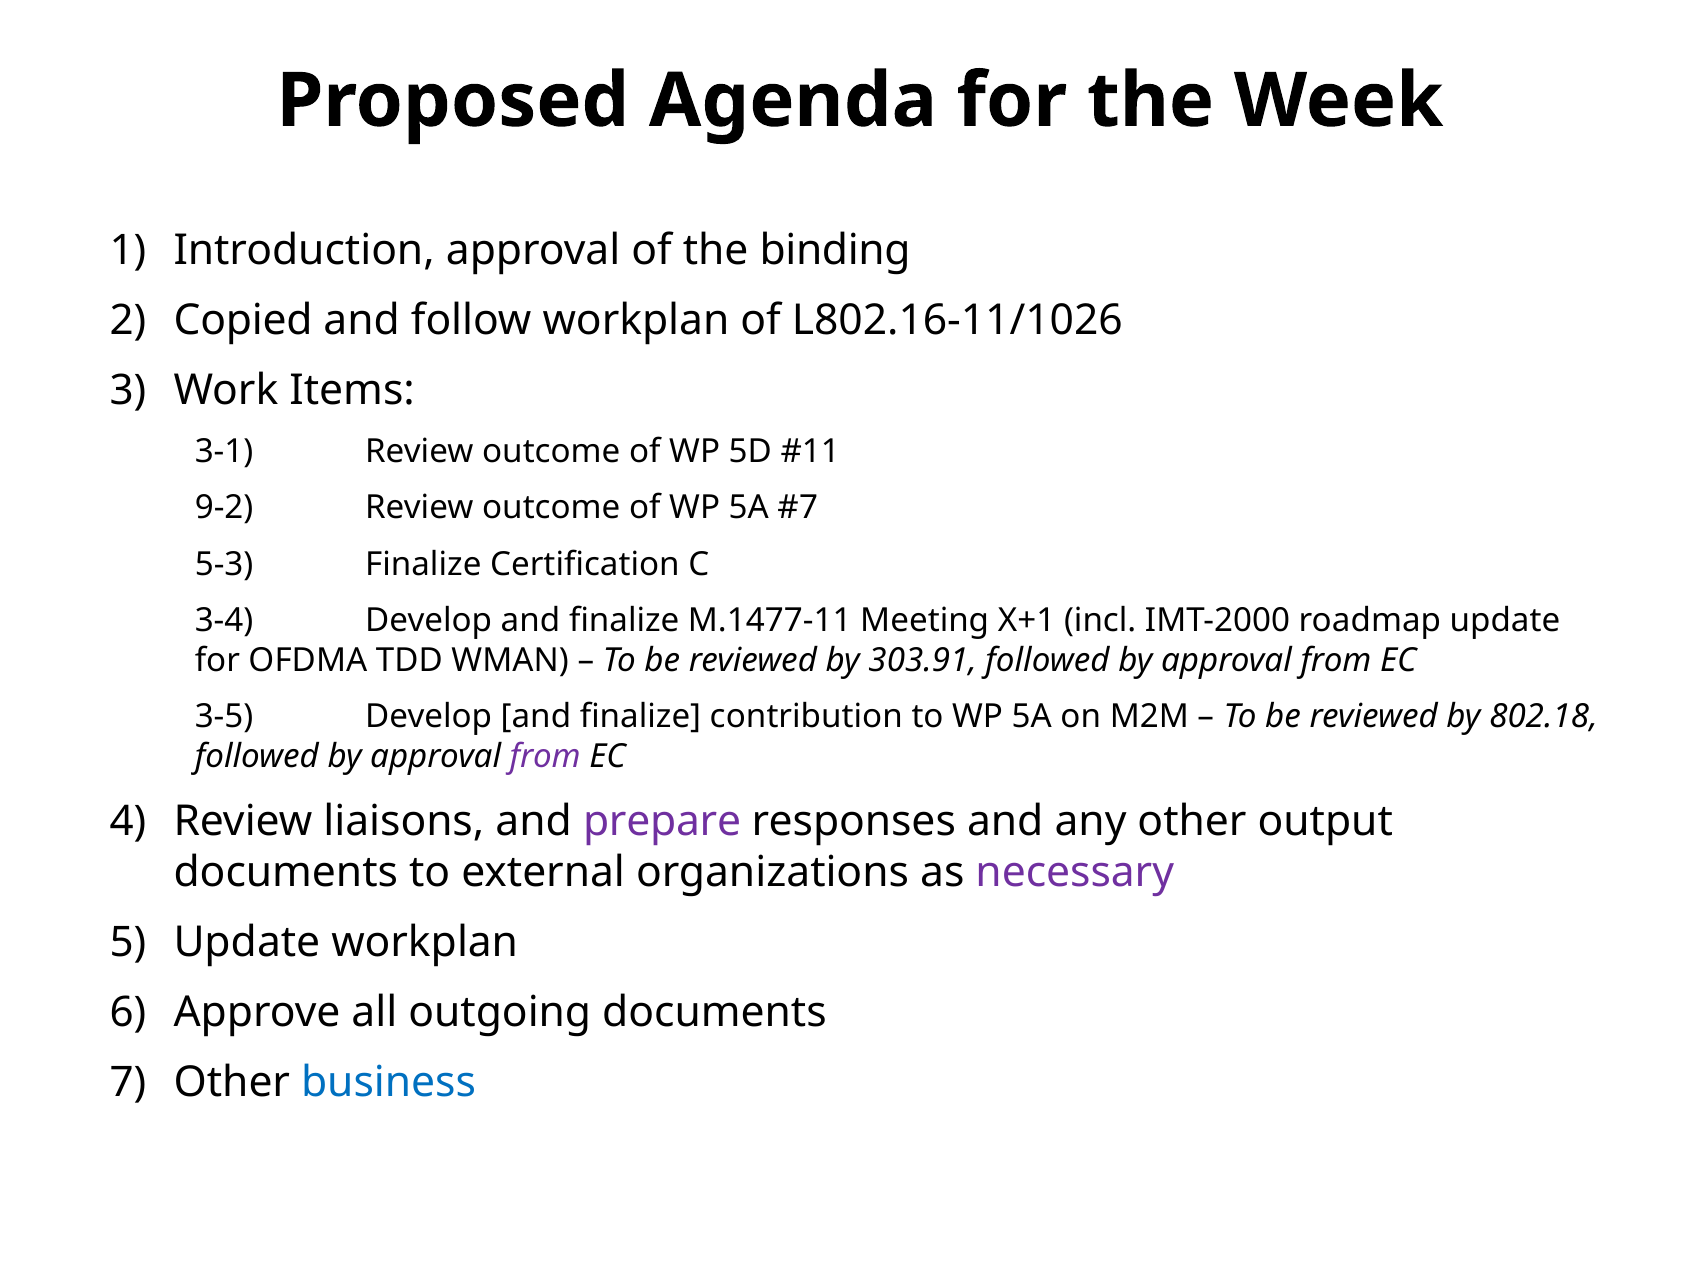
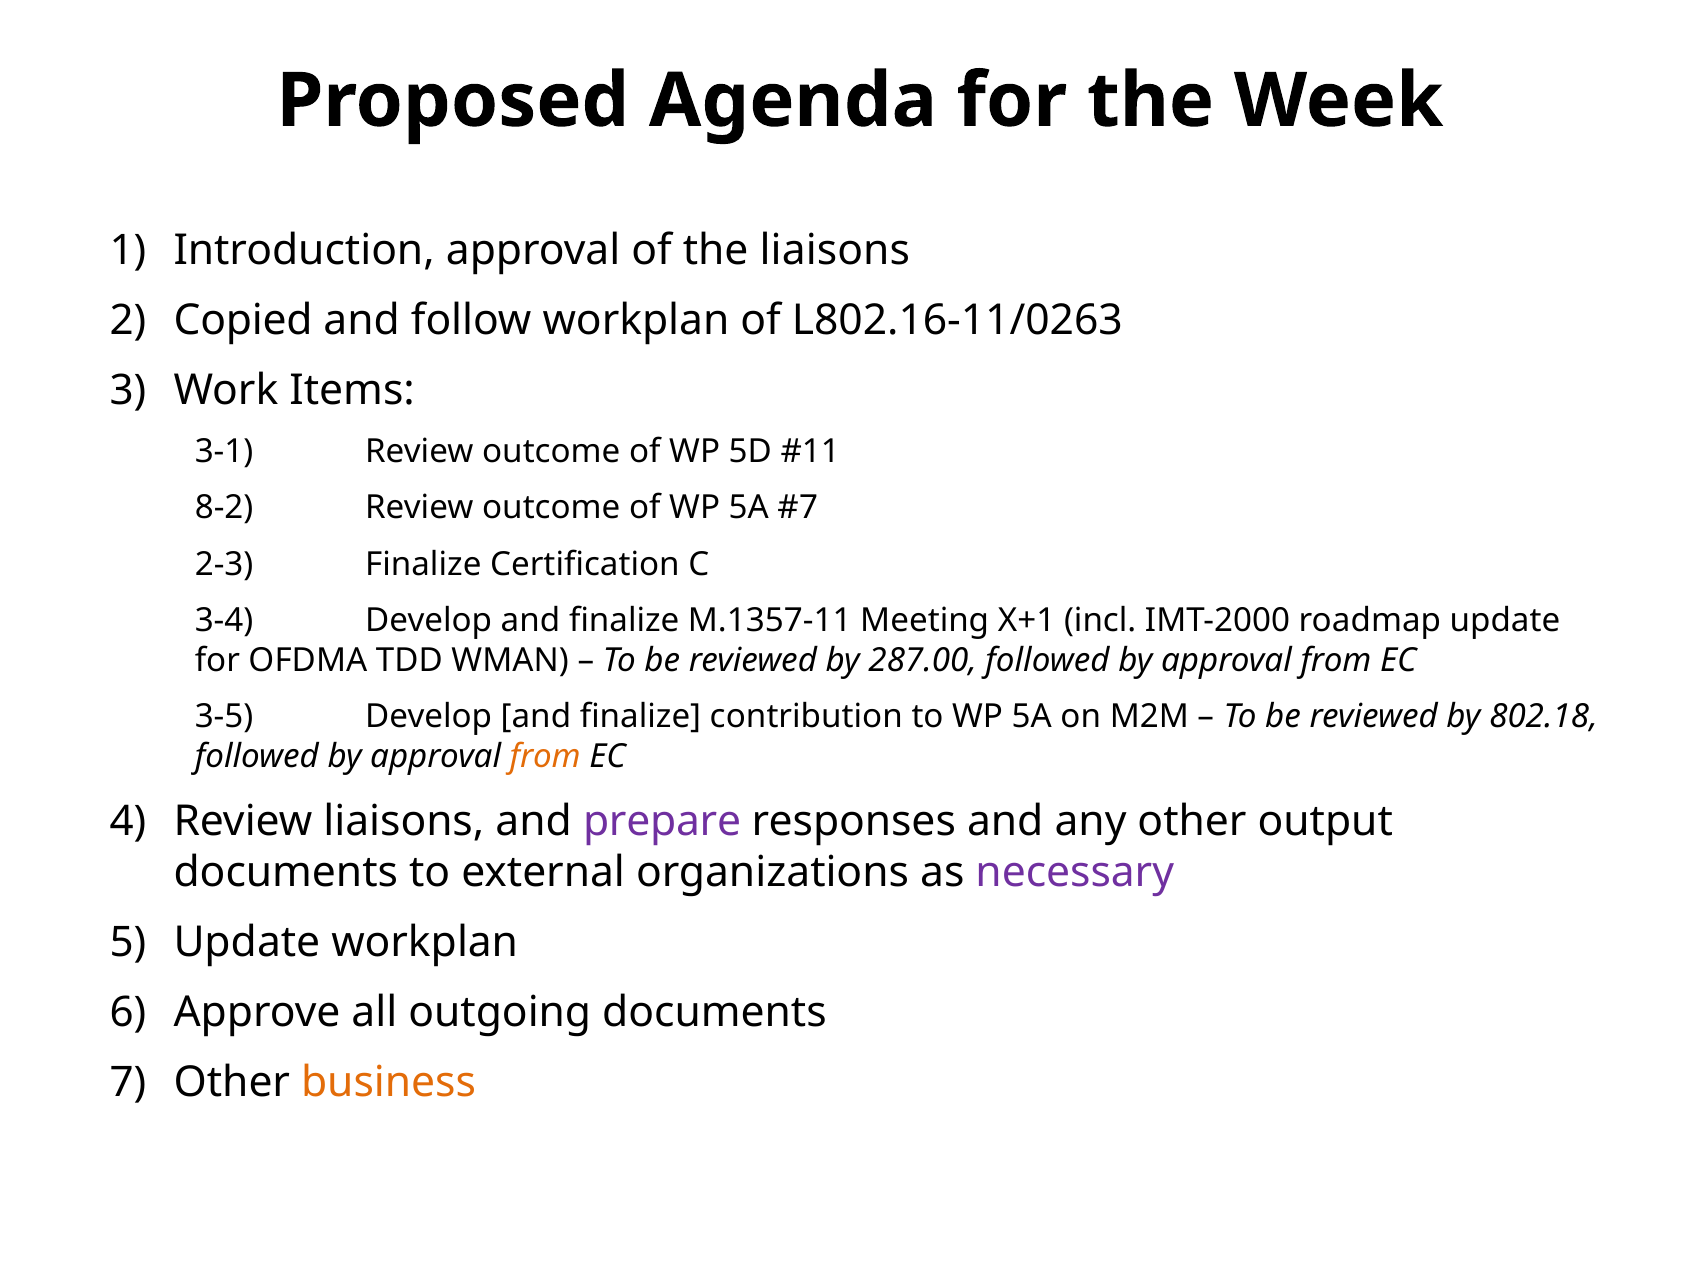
the binding: binding -> liaisons (835, 250)
L802.16-11/1026: L802.16-11/1026 -> L802.16-11/0263 (957, 320)
9-2: 9-2 -> 8-2 (224, 508)
5-3: 5-3 -> 2-3 (224, 564)
M.1477-11: M.1477-11 -> M.1357-11 (770, 621)
303.91: 303.91 -> 287.00 (923, 660)
from colour: purple -> orange (545, 756)
business colour: blue -> orange (388, 1083)
